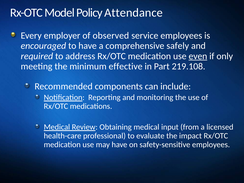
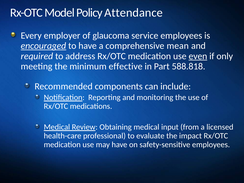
observed: observed -> glaucoma (111, 36)
encouraged underline: none -> present (43, 46)
safely: safely -> mean (178, 46)
219.108: 219.108 -> 588.818 (189, 66)
